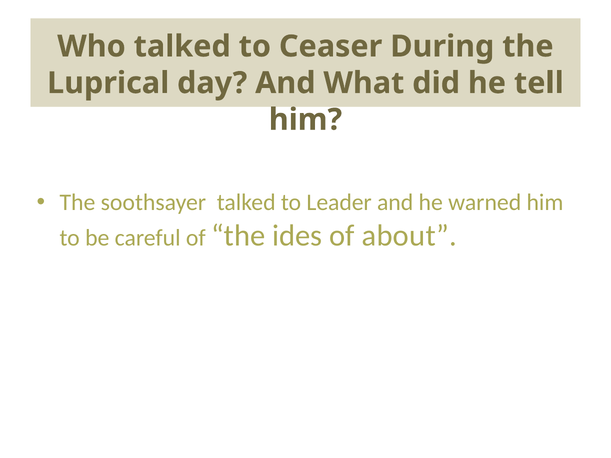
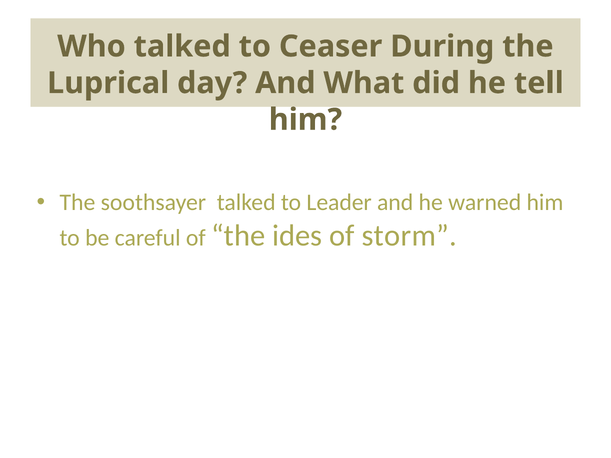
about: about -> storm (409, 236)
